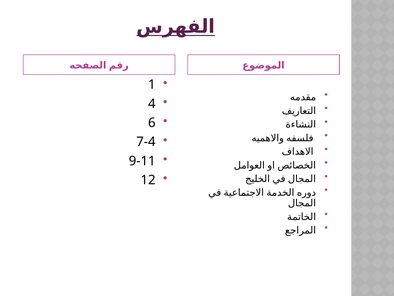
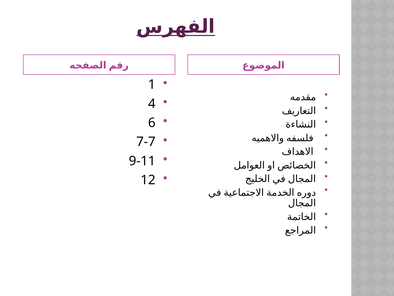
7-4: 7-4 -> 7-7 (146, 142)
